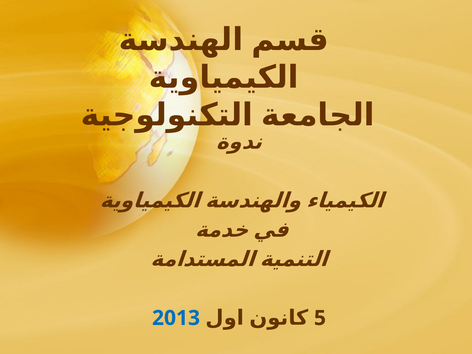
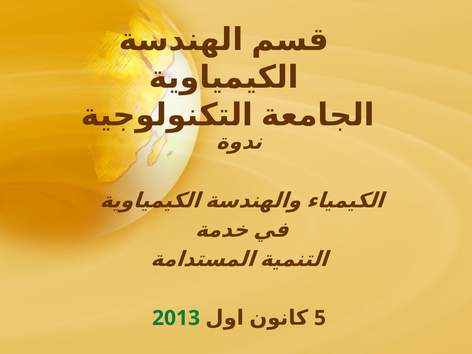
2013 colour: blue -> green (176, 318)
